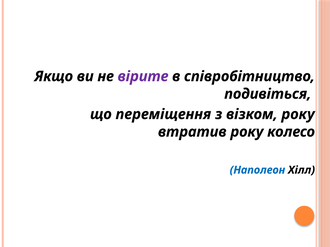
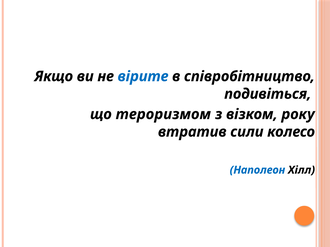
вірите colour: purple -> blue (143, 77)
переміщення: переміщення -> тероризмом (163, 114)
втратив року: року -> сили (247, 132)
